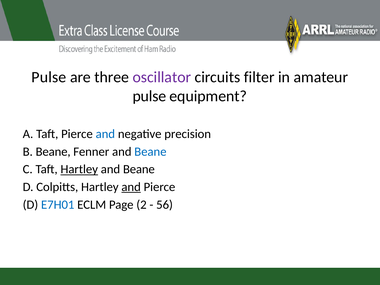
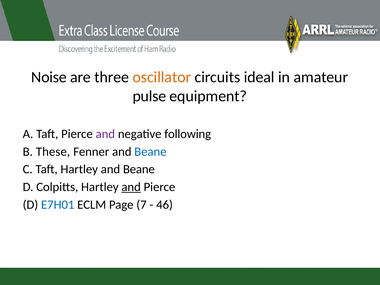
Pulse: Pulse -> Noise (49, 77)
oscillator colour: purple -> orange (162, 77)
filter: filter -> ideal (259, 77)
and colour: blue -> purple (105, 134)
precision: precision -> following (188, 134)
B Beane: Beane -> These (53, 152)
Hartley underline: present -> none (79, 169)
2: 2 -> 7 (141, 205)
56: 56 -> 46 (165, 205)
